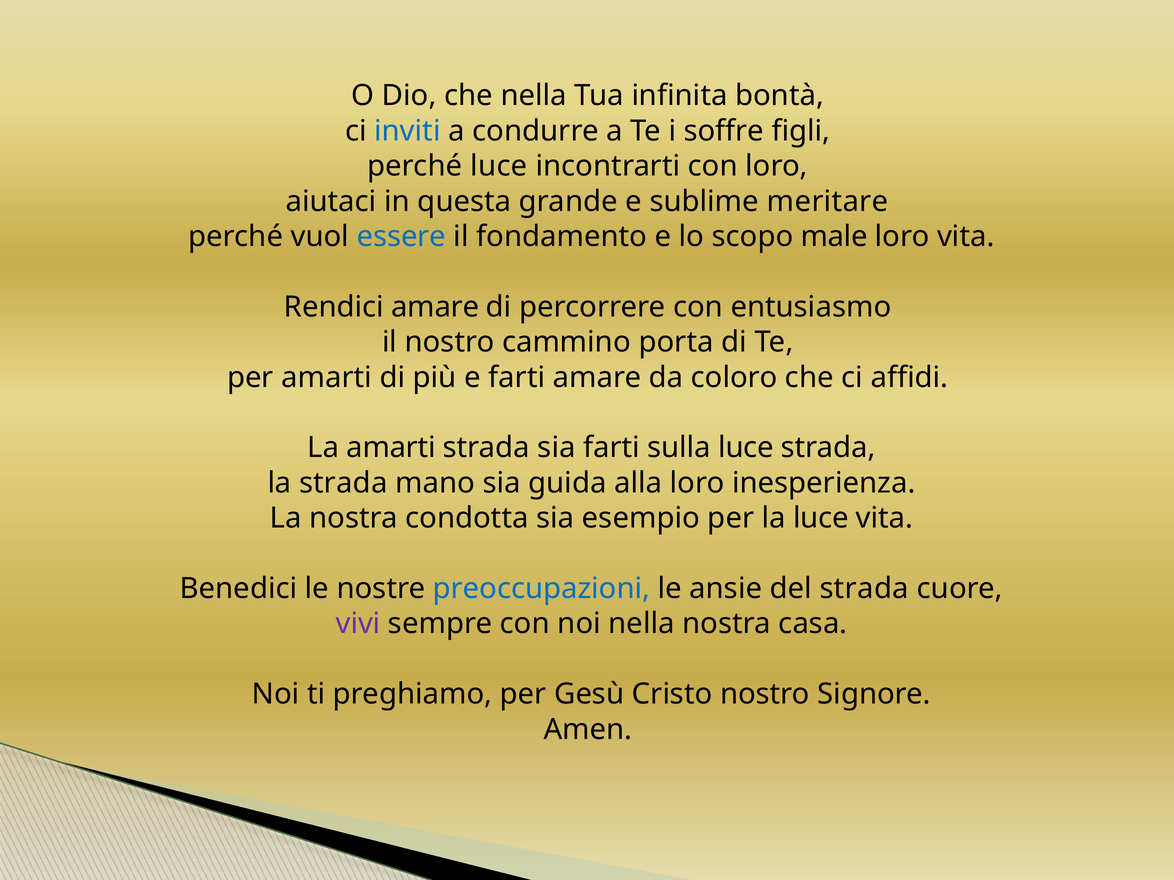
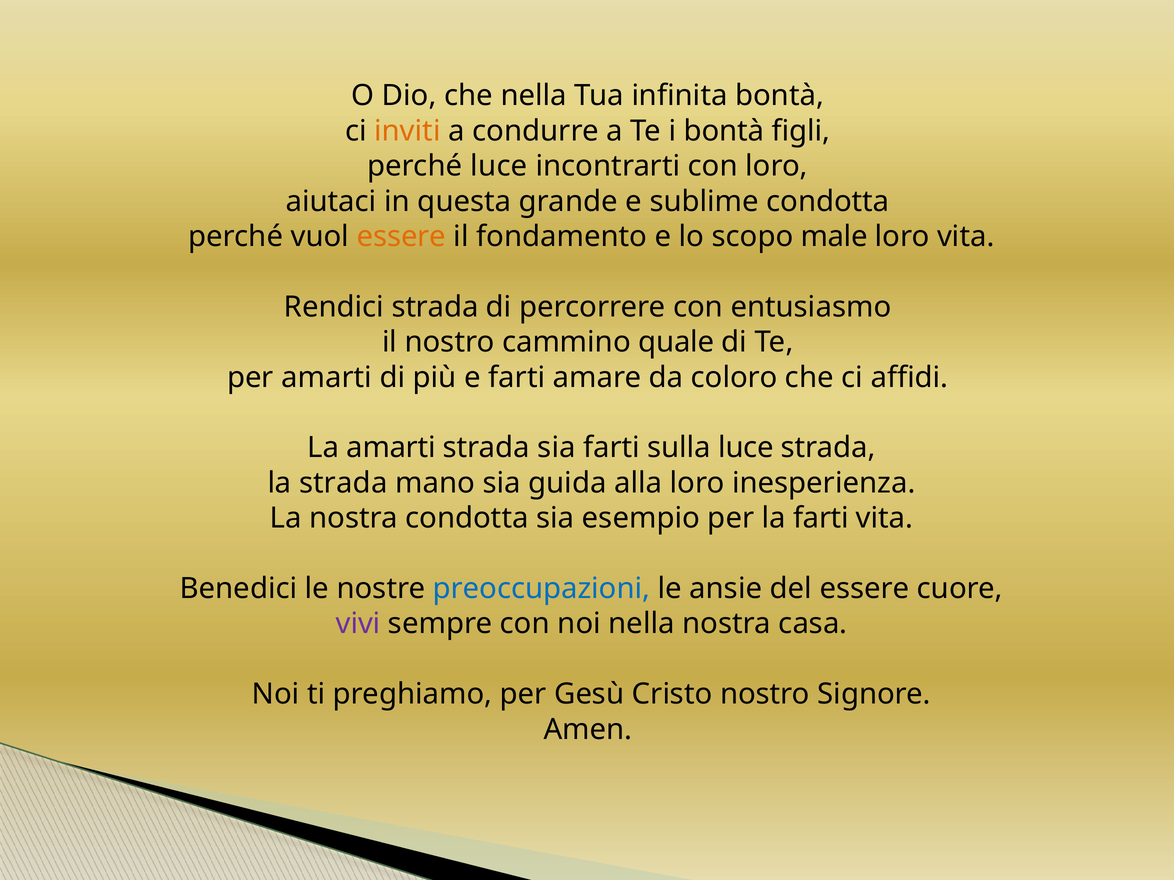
inviti colour: blue -> orange (407, 131)
i soffre: soffre -> bontà (724, 131)
sublime meritare: meritare -> condotta (828, 201)
essere colour: blue -> orange (401, 237)
Rendici amare: amare -> strada (435, 307)
porta: porta -> quale (676, 342)
la luce: luce -> farti (821, 518)
del strada: strada -> essere (864, 589)
